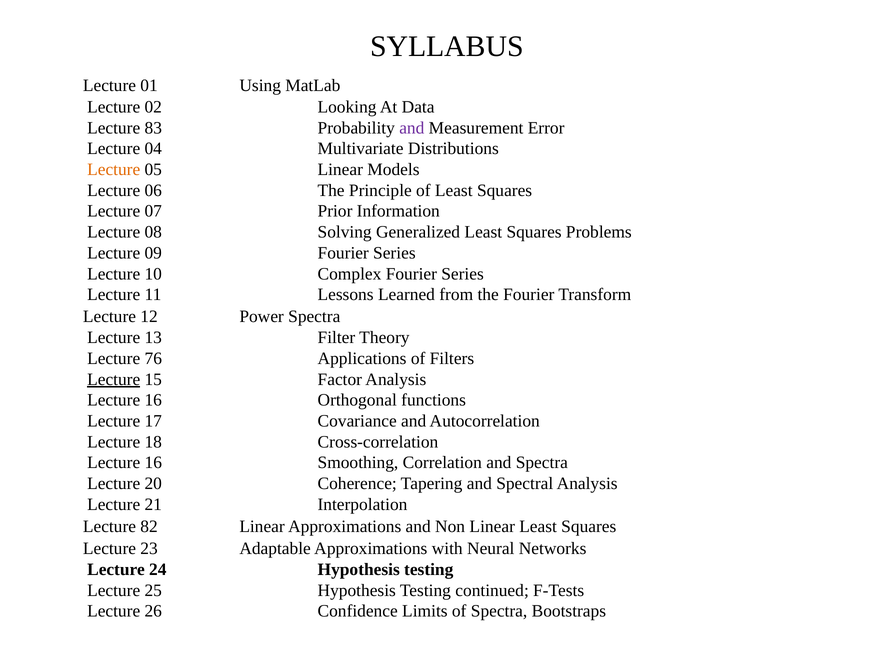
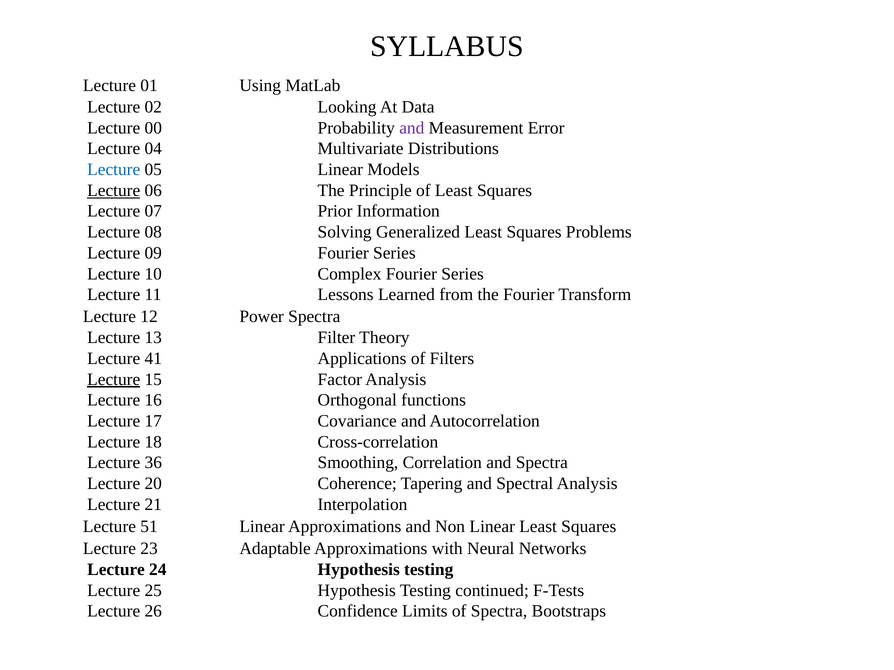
83: 83 -> 00 (153, 128)
Lecture colour: orange -> blue (114, 170)
Lecture underline: none -> present (114, 190)
76: 76 -> 41 (153, 359)
16: 16 -> 36 (153, 463)
82: 82 -> 51 (149, 527)
